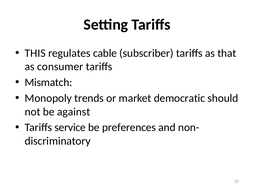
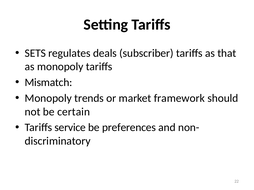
THIS: THIS -> SETS (35, 53)
cable: cable -> deals (105, 53)
as consumer: consumer -> monopoly (60, 67)
democratic: democratic -> framework (179, 98)
against: against -> certain (74, 112)
